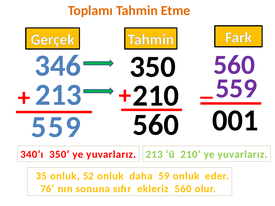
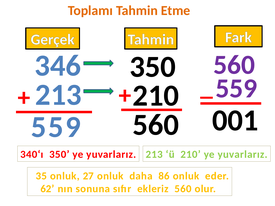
52: 52 -> 27 (88, 176)
59: 59 -> 86 (164, 176)
76: 76 -> 62 (47, 189)
